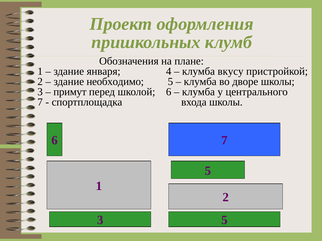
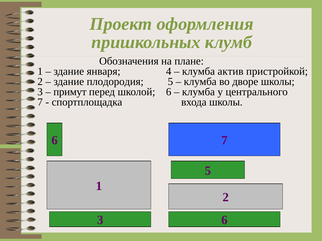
вкусу: вкусу -> актив (231, 71)
необходимо: необходимо -> плодородия (115, 82)
3 5: 5 -> 6 (224, 221)
